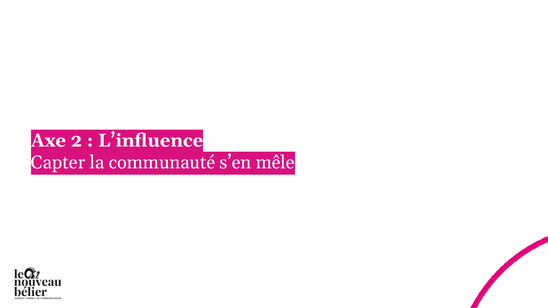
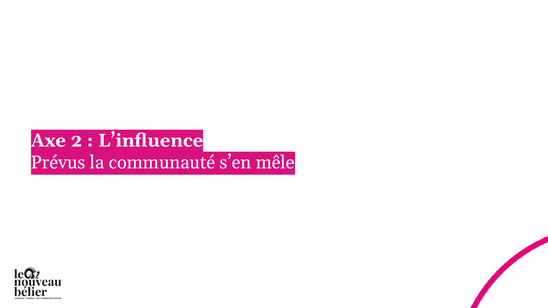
Capter: Capter -> Prévus (58, 163)
